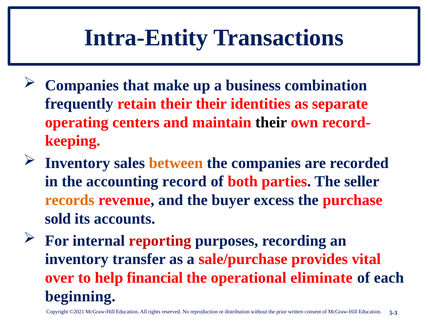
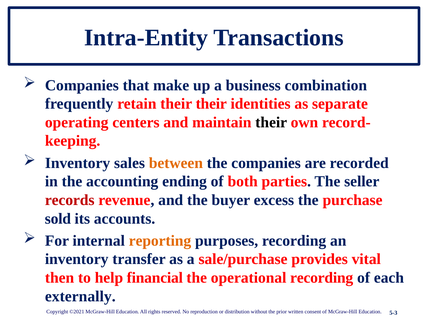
record: record -> ending (185, 182)
records colour: orange -> red (70, 200)
reporting colour: red -> orange (160, 241)
over: over -> then (60, 278)
operational eliminate: eliminate -> recording (322, 278)
beginning: beginning -> externally (80, 296)
